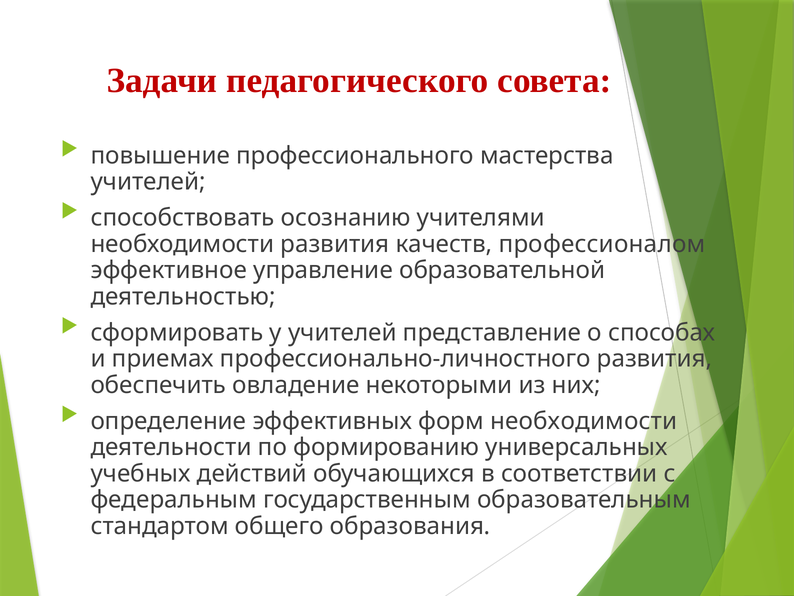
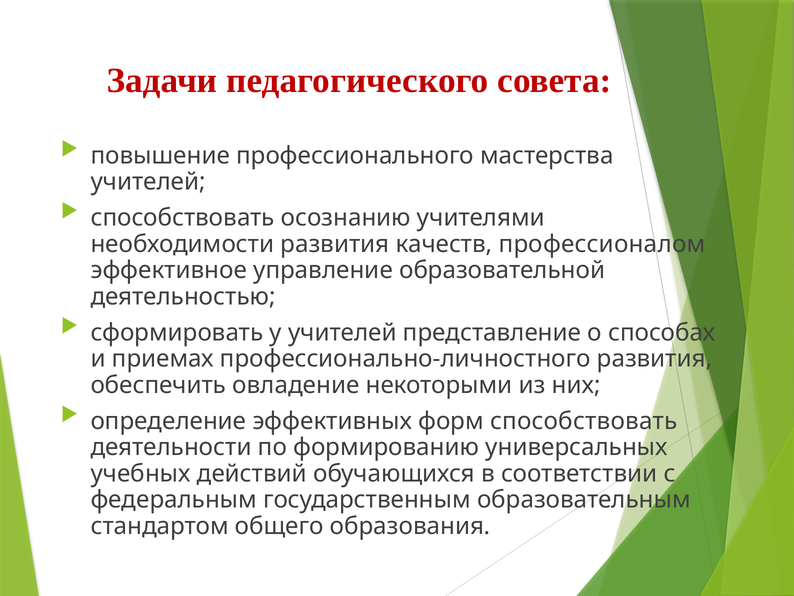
форм необходимости: необходимости -> способствовать (584, 421)
